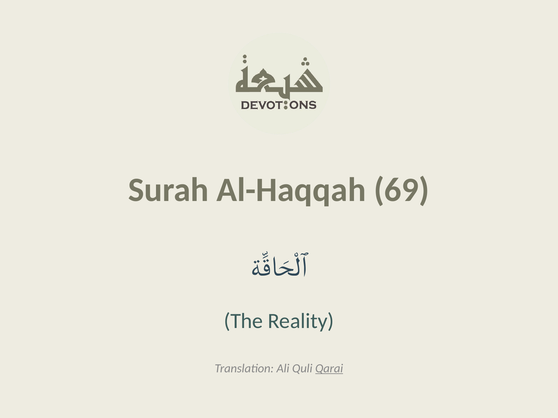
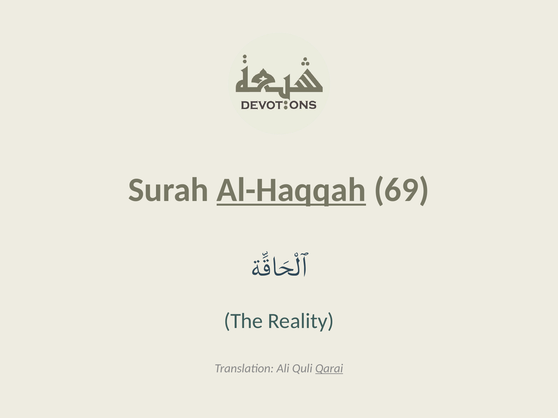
Al-Haqqah underline: none -> present (291, 190)
